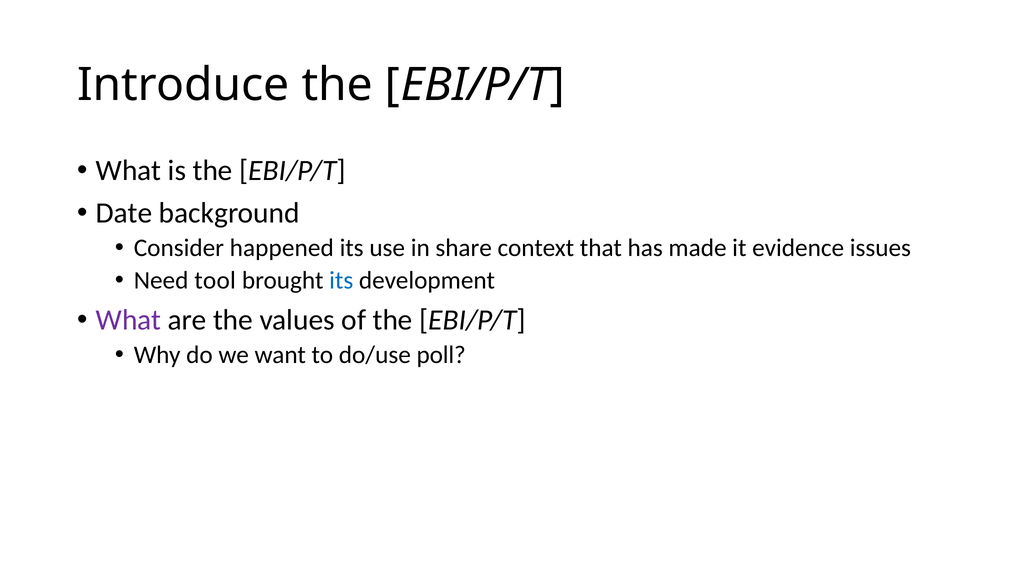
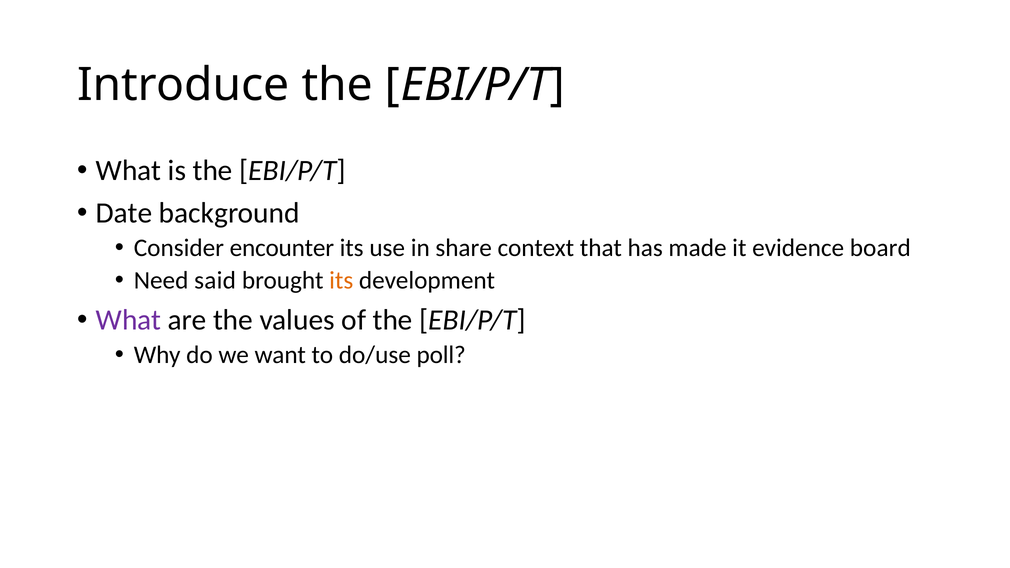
happened: happened -> encounter (282, 248)
issues: issues -> board (880, 248)
tool: tool -> said (215, 280)
its colour: blue -> orange (341, 280)
